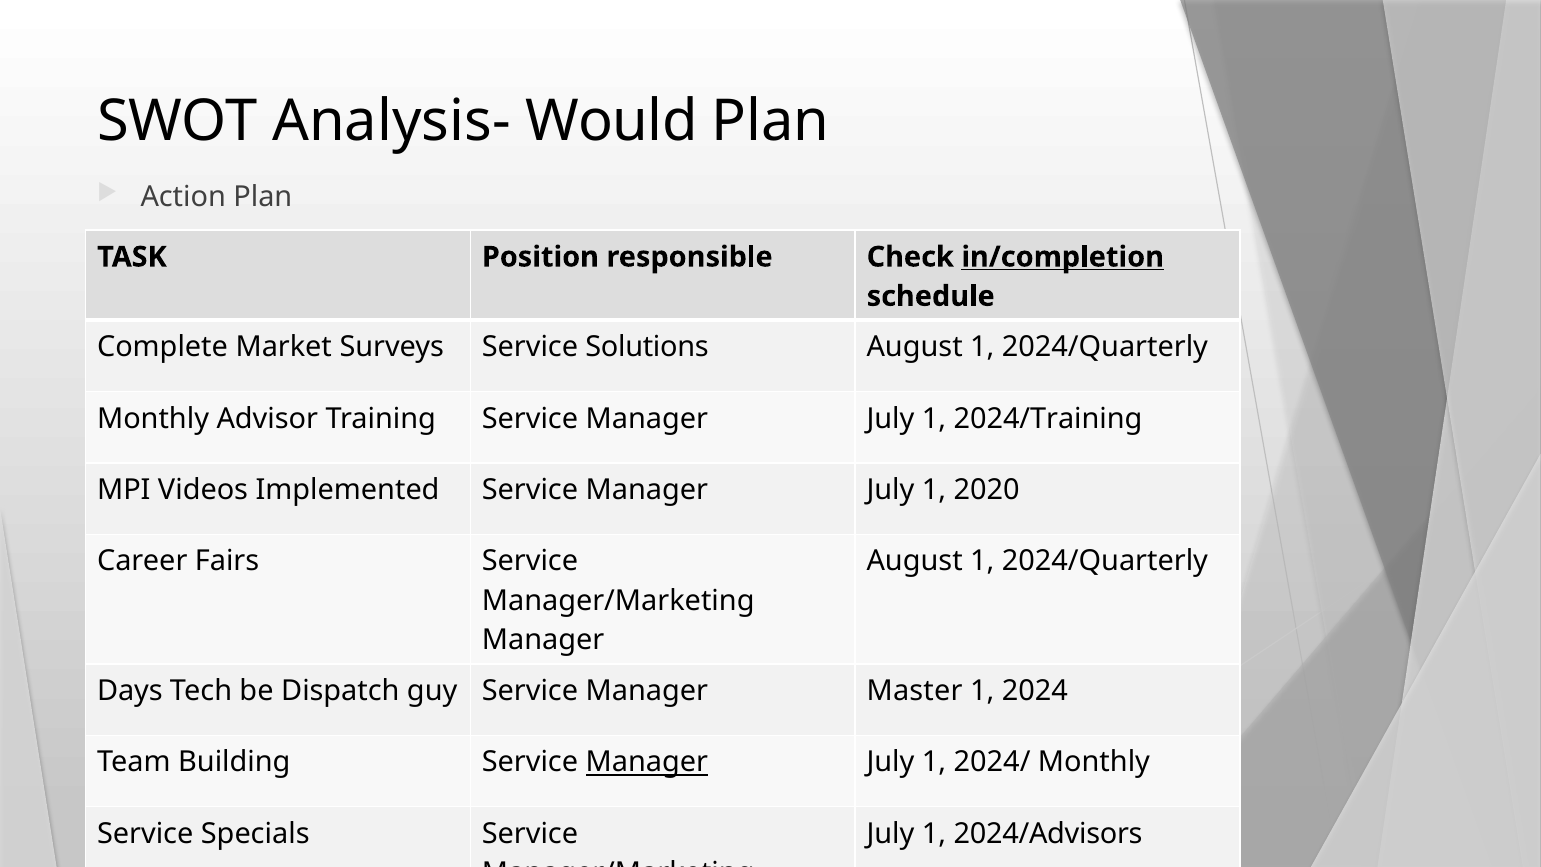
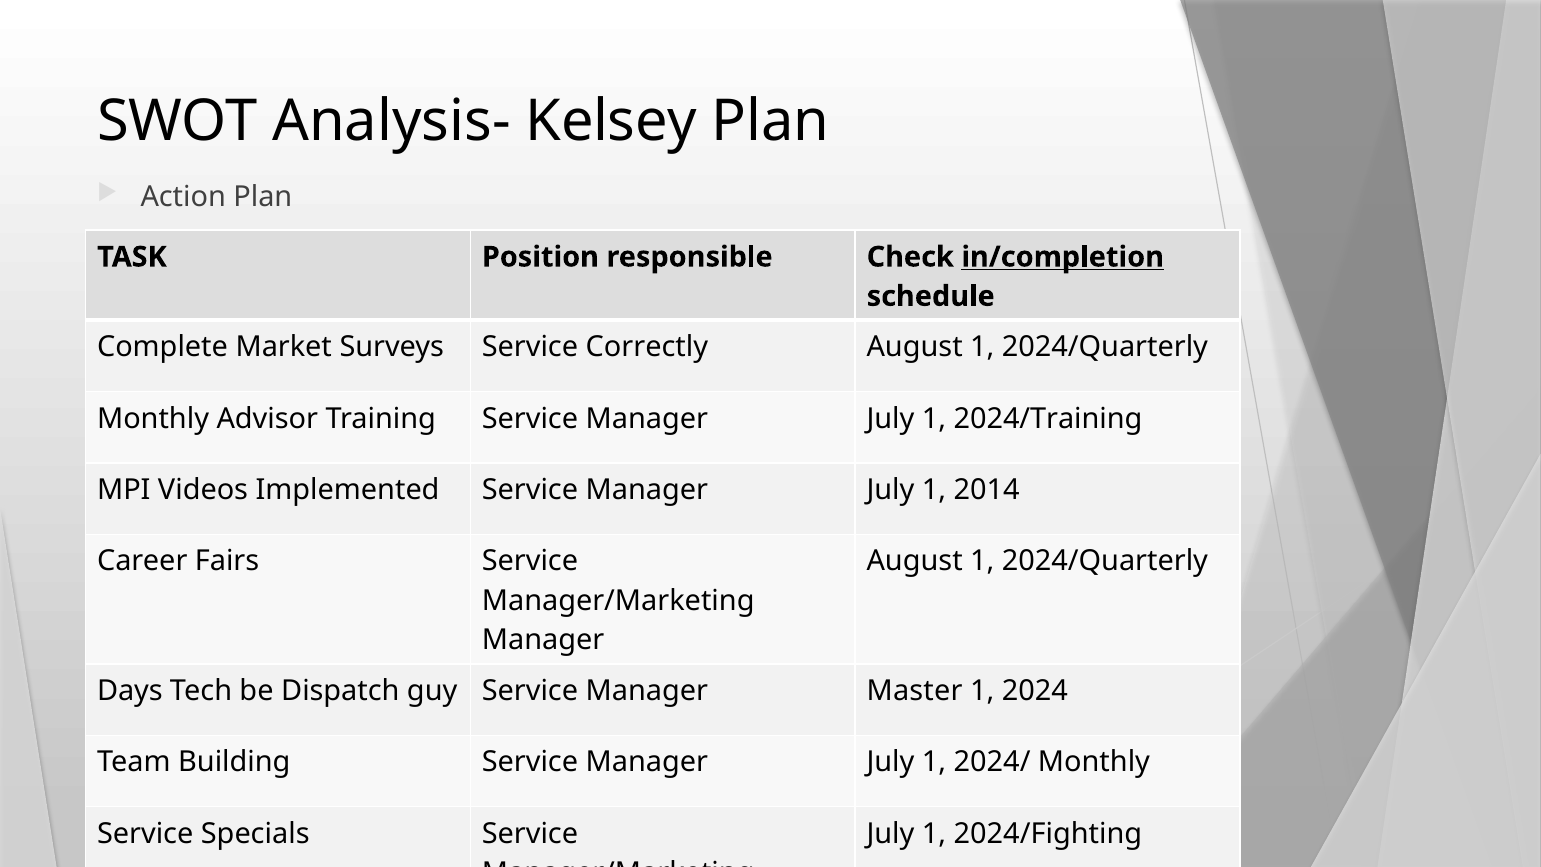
Would: Would -> Kelsey (611, 122)
Solutions: Solutions -> Correctly (647, 347)
2020: 2020 -> 2014 (987, 490)
Manager underline: present -> none (647, 762)
2024/Advisors: 2024/Advisors -> 2024/Fighting (1048, 834)
